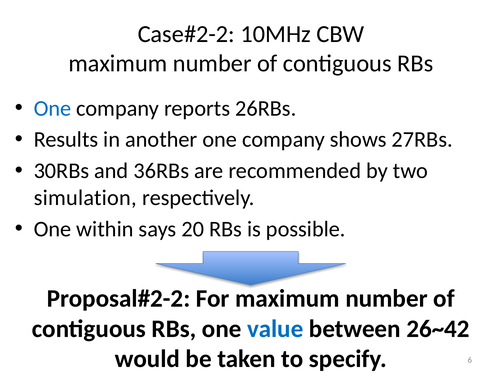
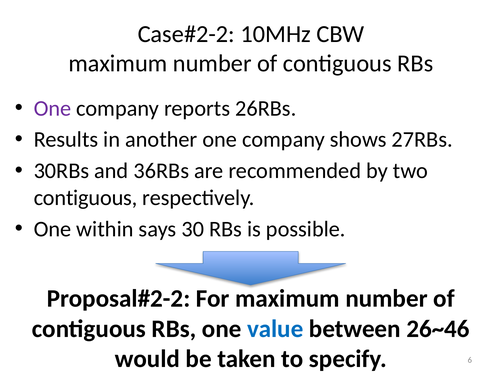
One colour: blue -> purple (52, 108)
simulation: simulation -> contiguous (86, 197)
20: 20 -> 30 (193, 229)
26~42: 26~42 -> 26~46 (438, 328)
